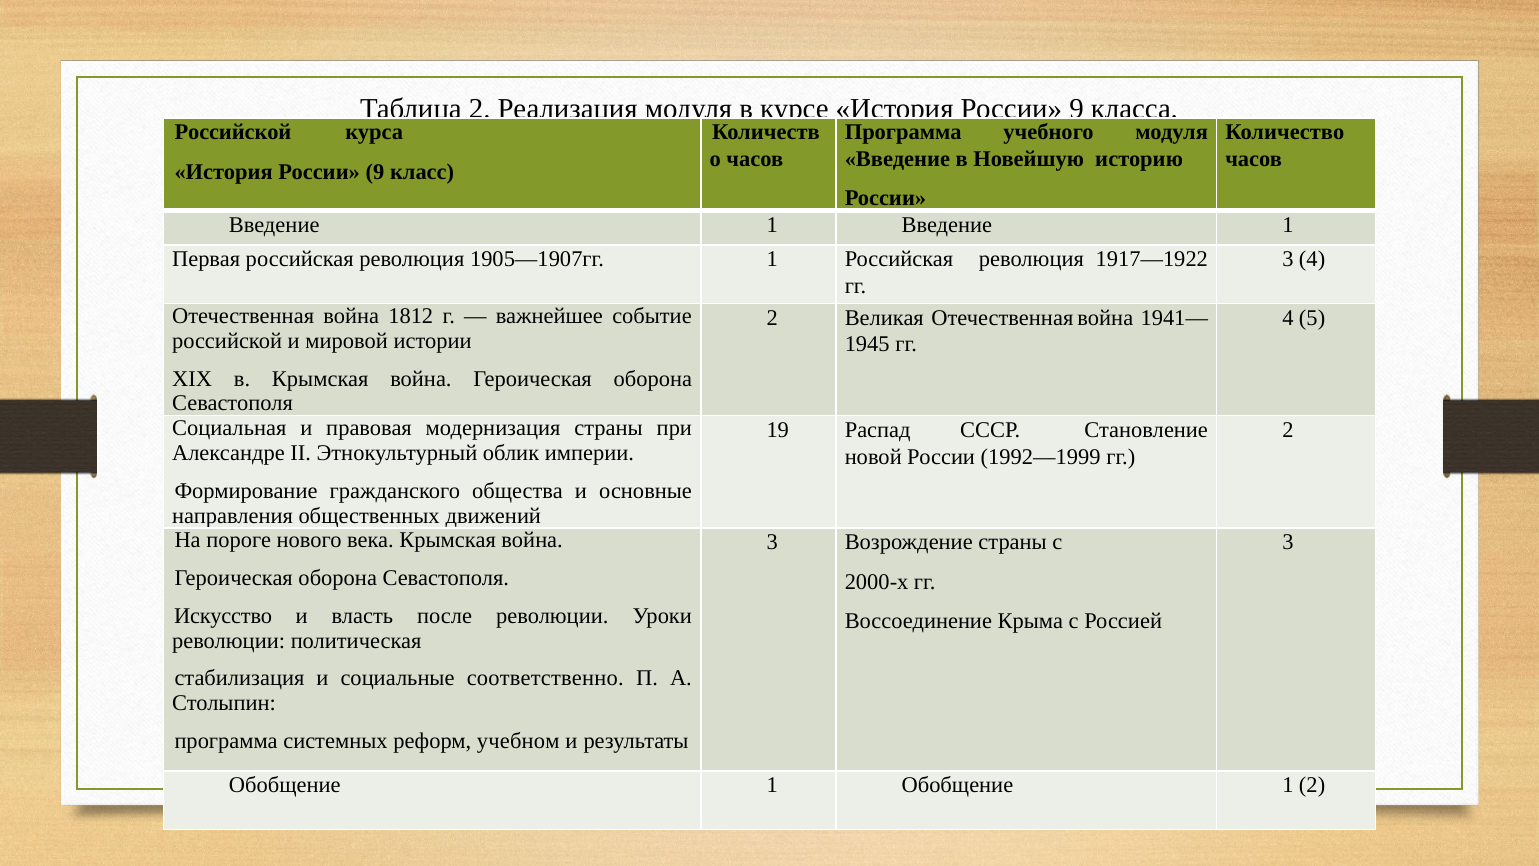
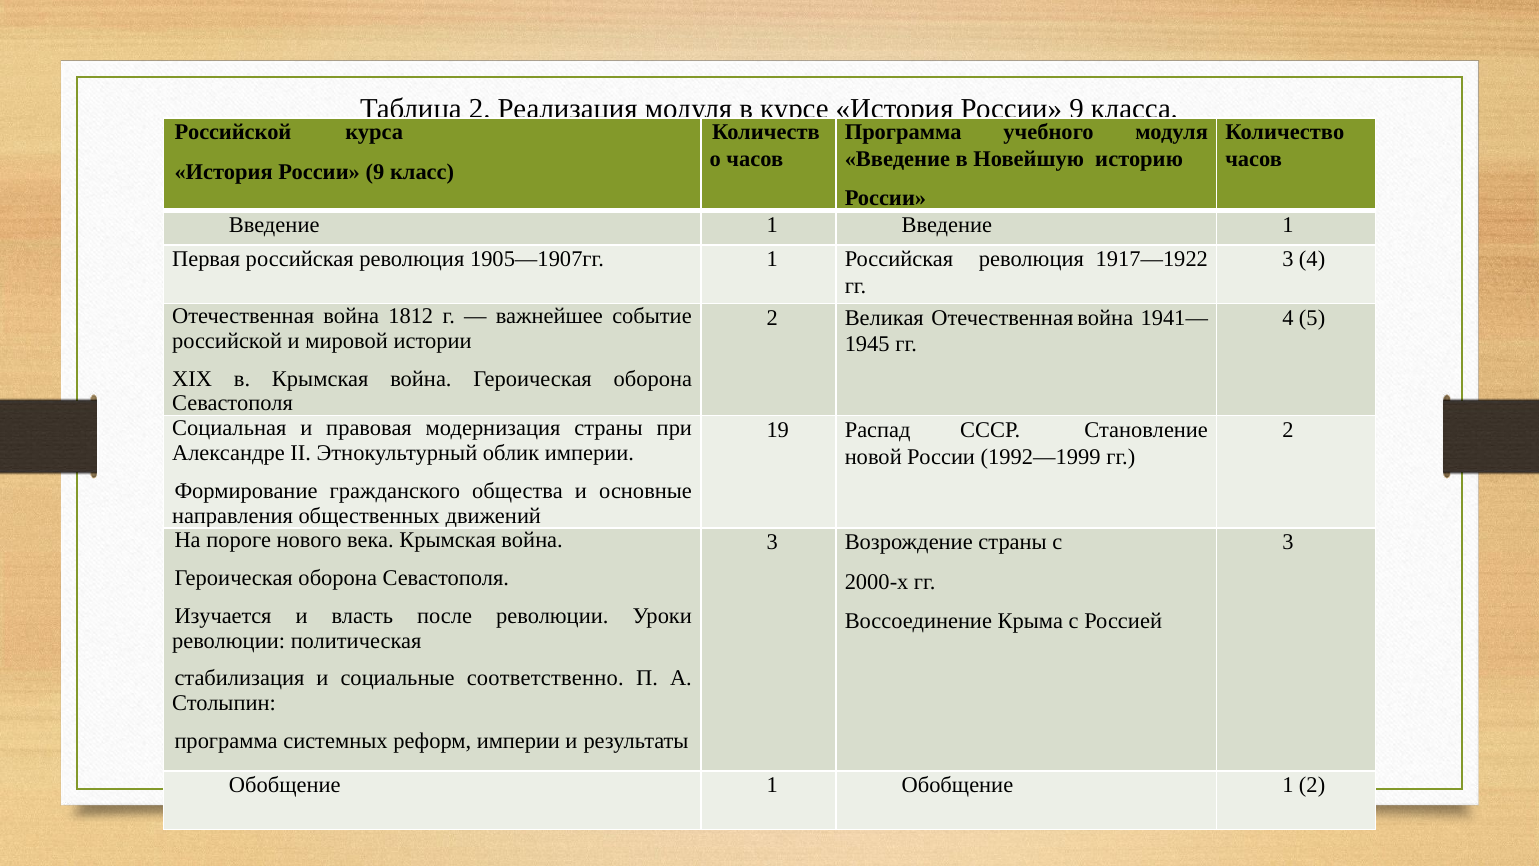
Искусство: Искусство -> Изучается (223, 616)
реформ учебном: учебном -> империи (518, 740)
